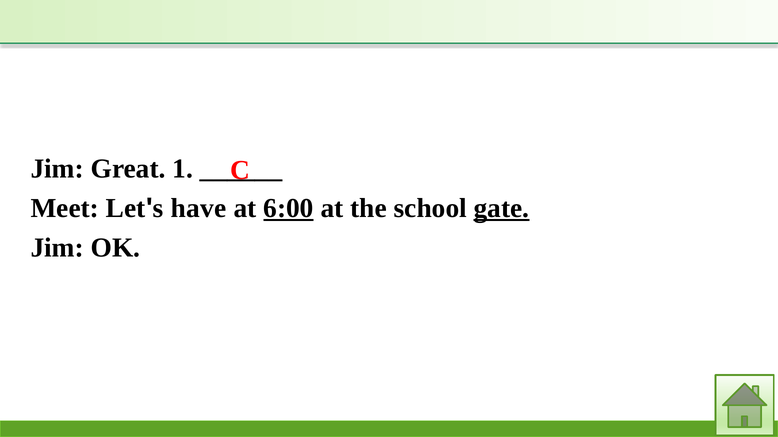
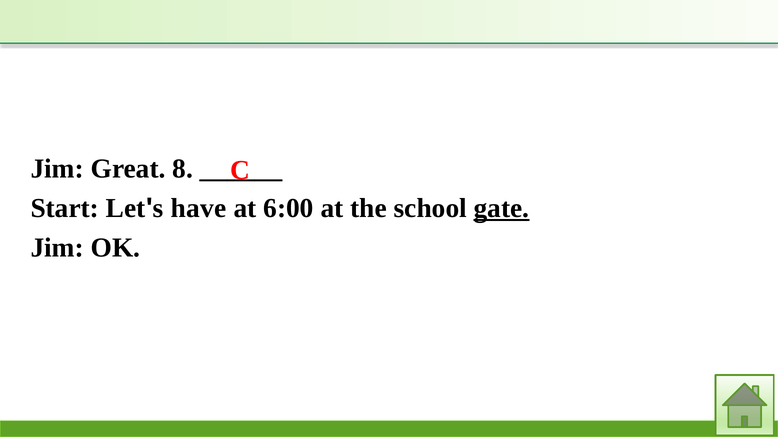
1: 1 -> 8 (183, 169)
Meet: Meet -> Start (65, 209)
6:00 underline: present -> none (288, 209)
